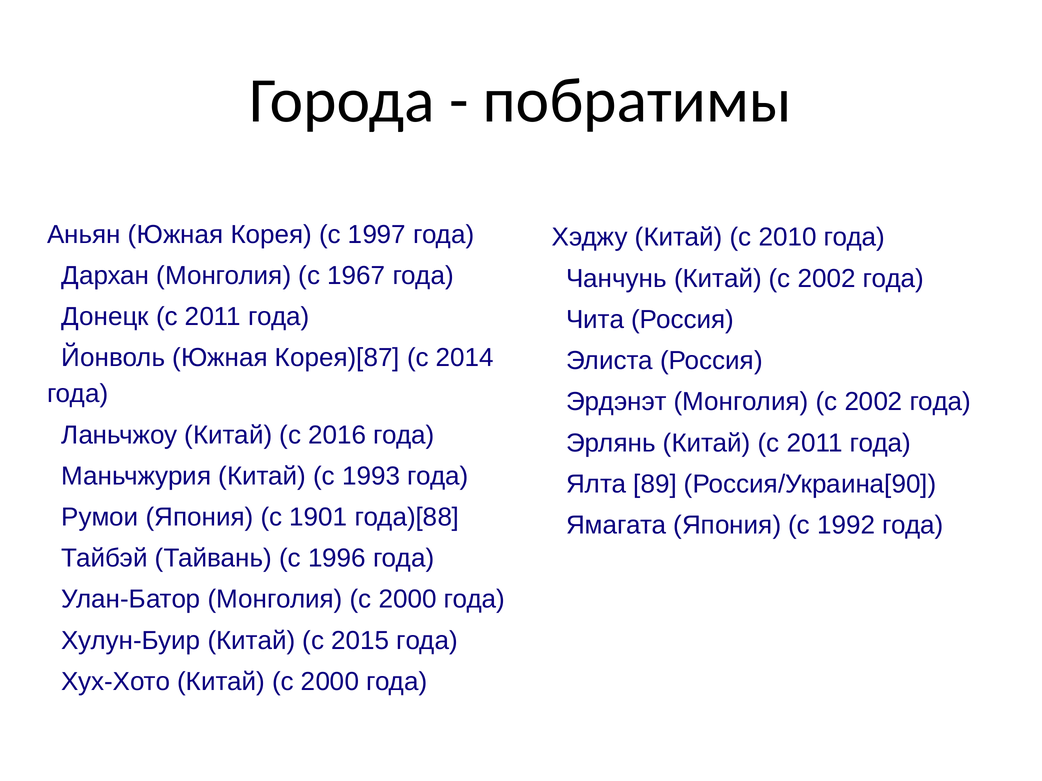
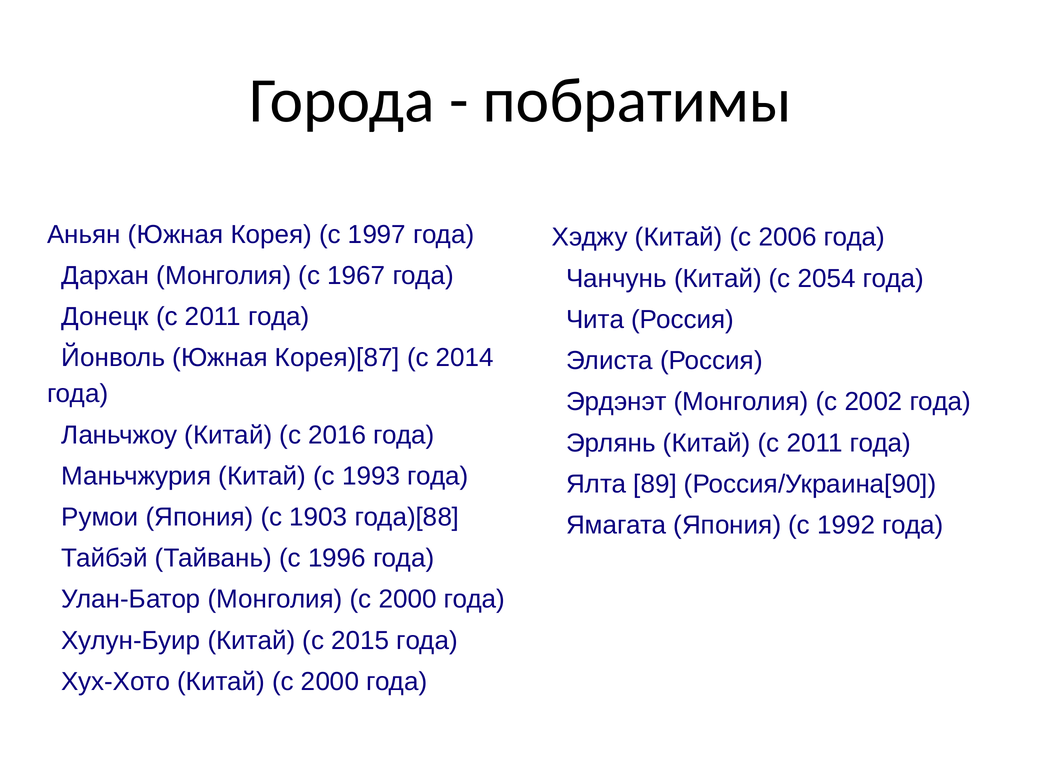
2010: 2010 -> 2006 (788, 238)
Китай с 2002: 2002 -> 2054 (827, 279)
1901: 1901 -> 1903 (318, 517)
